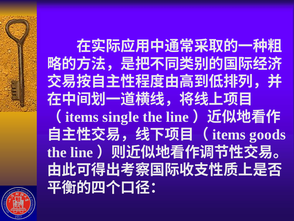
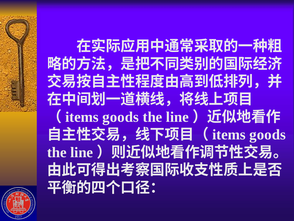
single: single -> goods (121, 117)
